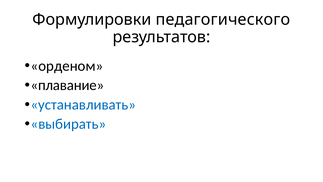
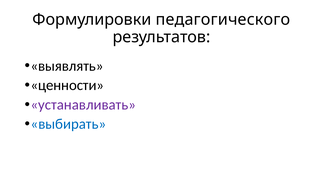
орденом: орденом -> выявлять (67, 66)
плавание: плавание -> ценности (67, 85)
устанавливать colour: blue -> purple (83, 104)
